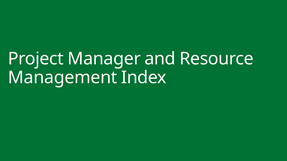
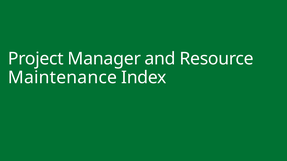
Management: Management -> Maintenance (62, 78)
